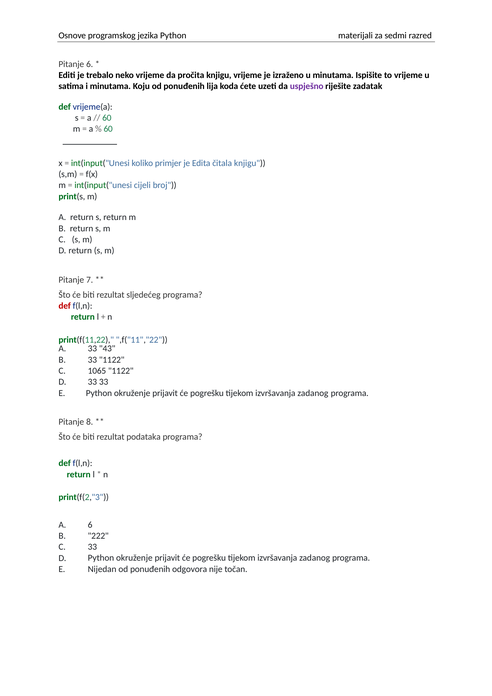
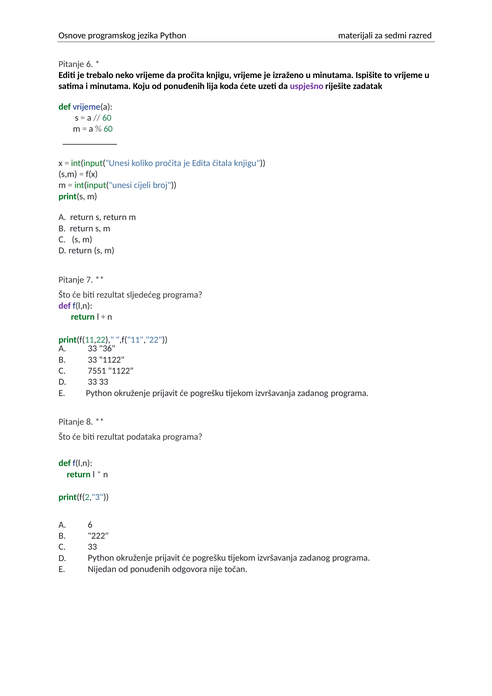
koliko primjer: primjer -> pročita (168, 163)
def colour: red -> purple (65, 306)
43: 43 -> 36 (107, 349)
1065: 1065 -> 7551 (97, 371)
